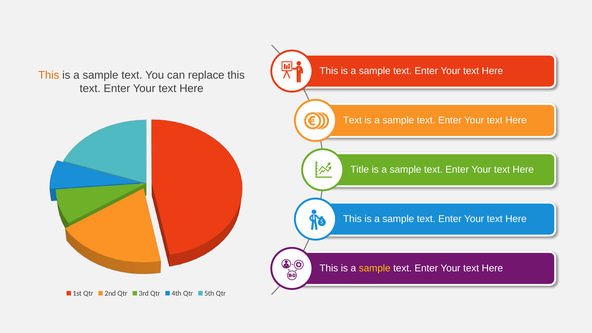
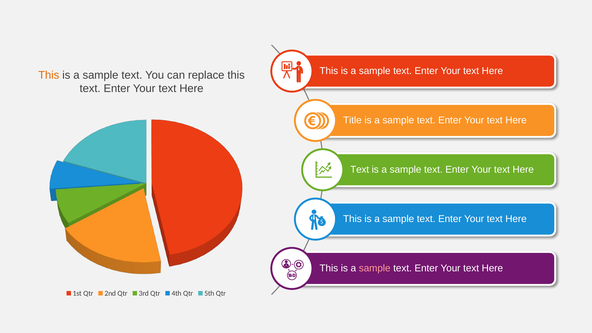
Text: Text -> Title (352, 120)
Title: Title -> Text (360, 170)
sample colour: yellow -> pink (375, 268)
